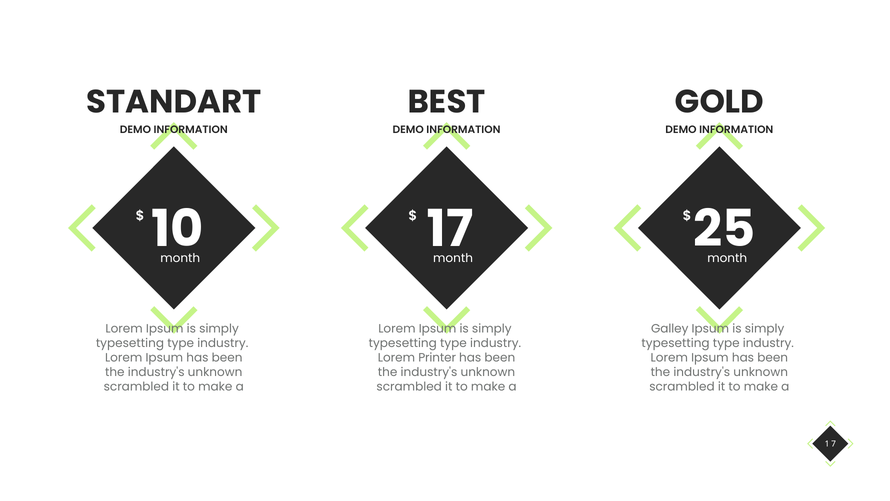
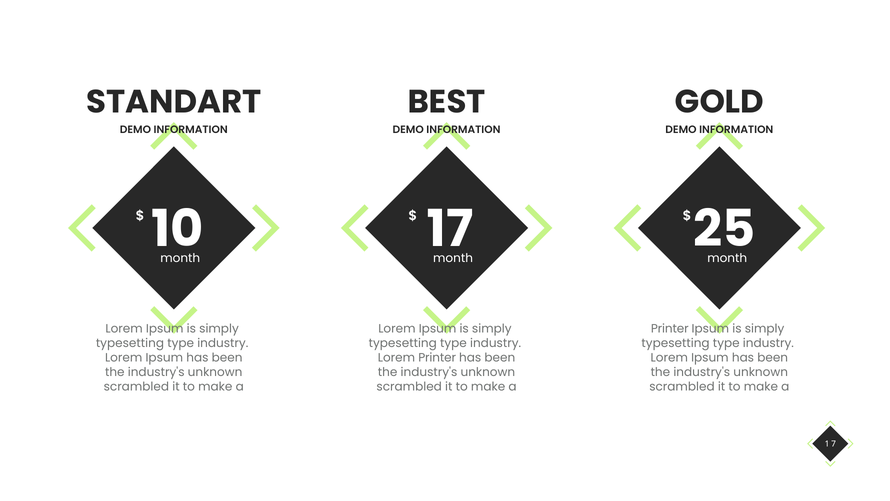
Galley: Galley -> Printer (670, 328)
